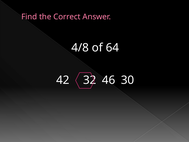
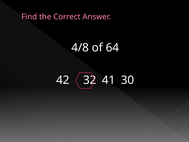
46: 46 -> 41 (109, 80)
